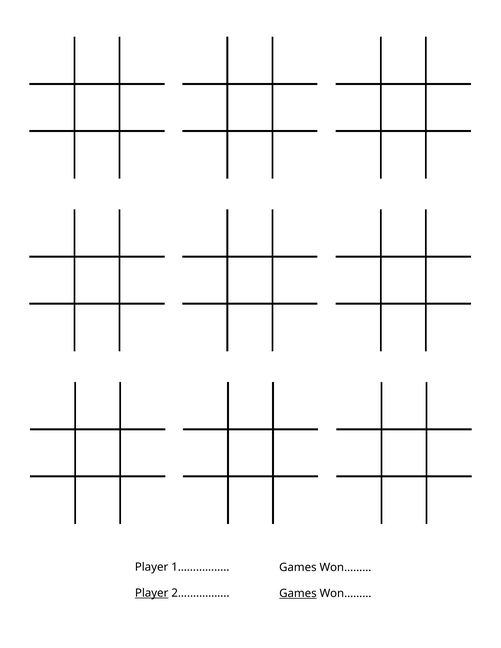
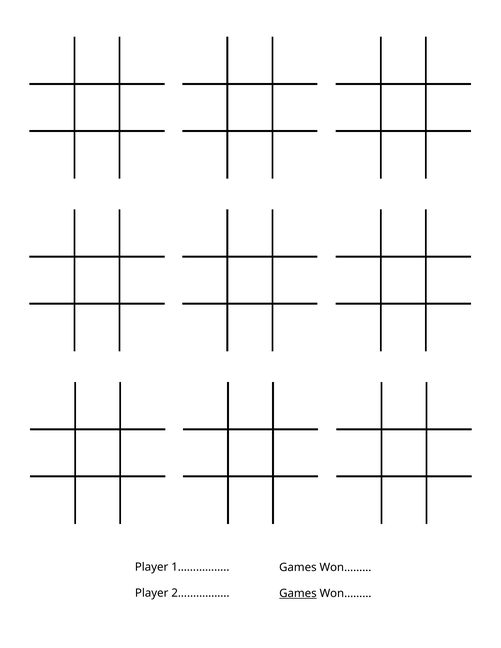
Player underline: present -> none (152, 593)
